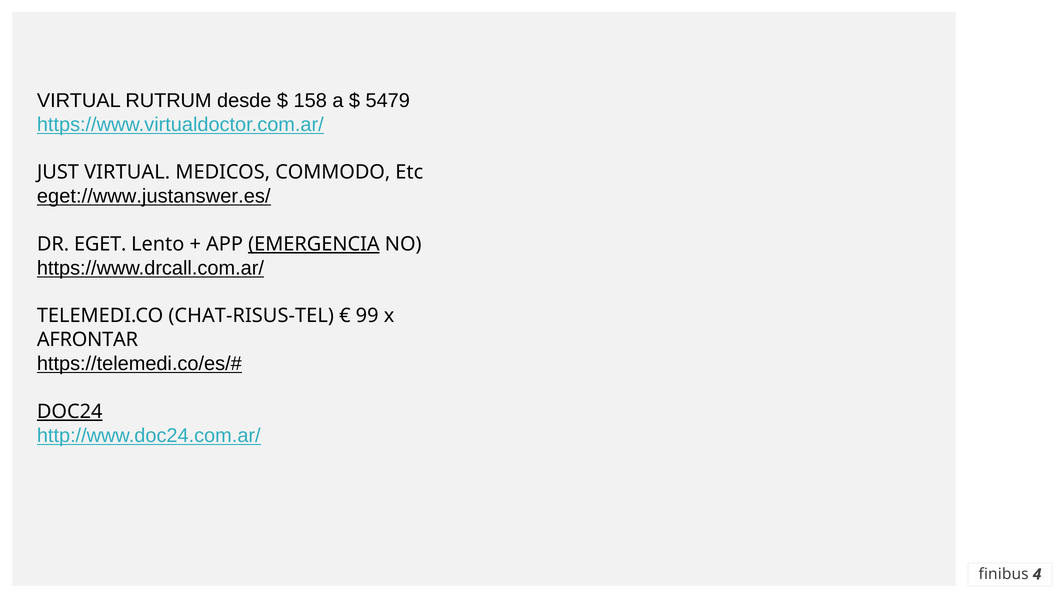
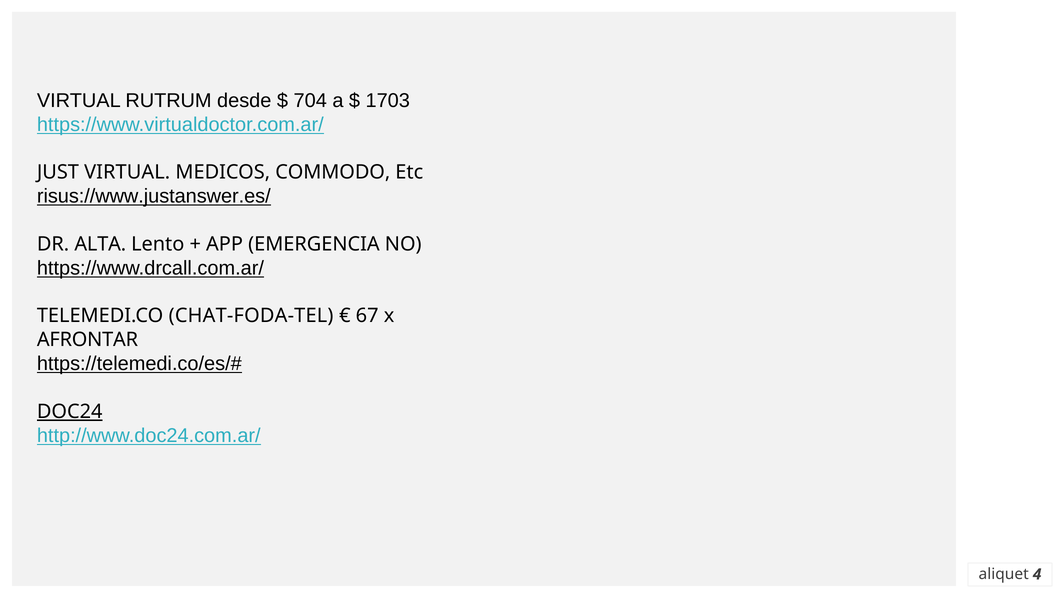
158: 158 -> 704 (310, 101)
5479: 5479 -> 1703 (388, 101)
eget://www.justanswer.es/: eget://www.justanswer.es/ -> risus://www.justanswer.es/ (154, 196)
EGET: EGET -> ALTA (100, 244)
EMERGENCIA underline: present -> none (314, 244)
CHAT-RISUS-TEL: CHAT-RISUS-TEL -> CHAT-FODA-TEL (251, 316)
99: 99 -> 67 (367, 316)
finibus: finibus -> aliquet (1004, 575)
